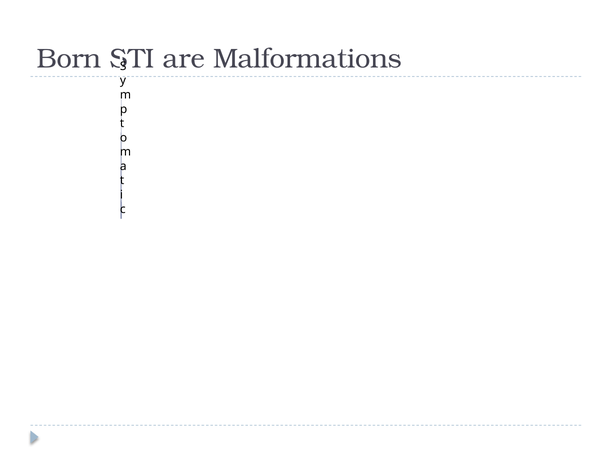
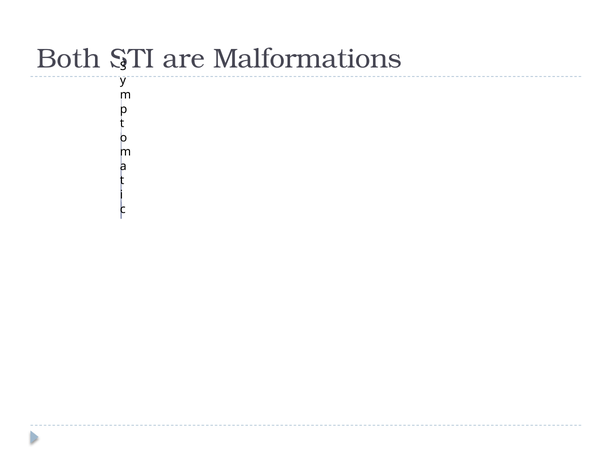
Born: Born -> Both (69, 59)
